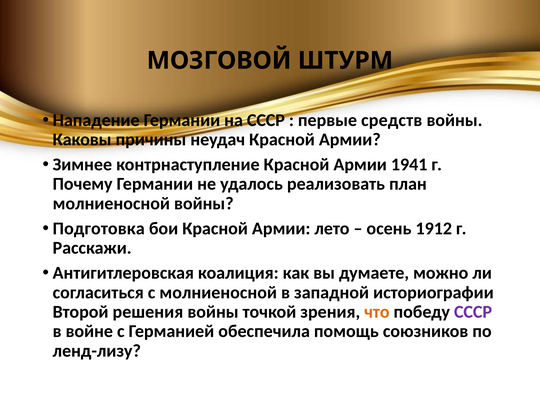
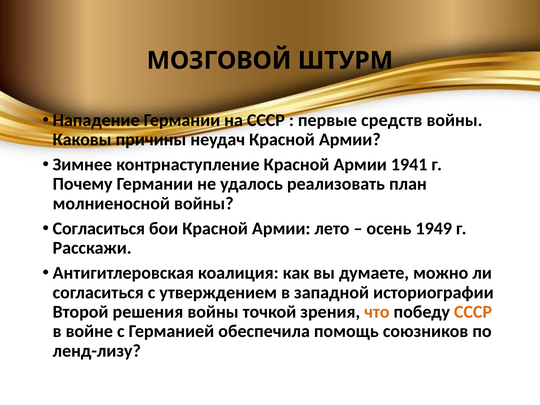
Подготовка: Подготовка -> Согласиться (99, 229)
1912: 1912 -> 1949 (434, 229)
с молниеносной: молниеносной -> утверждением (218, 292)
СССР colour: purple -> orange (473, 312)
